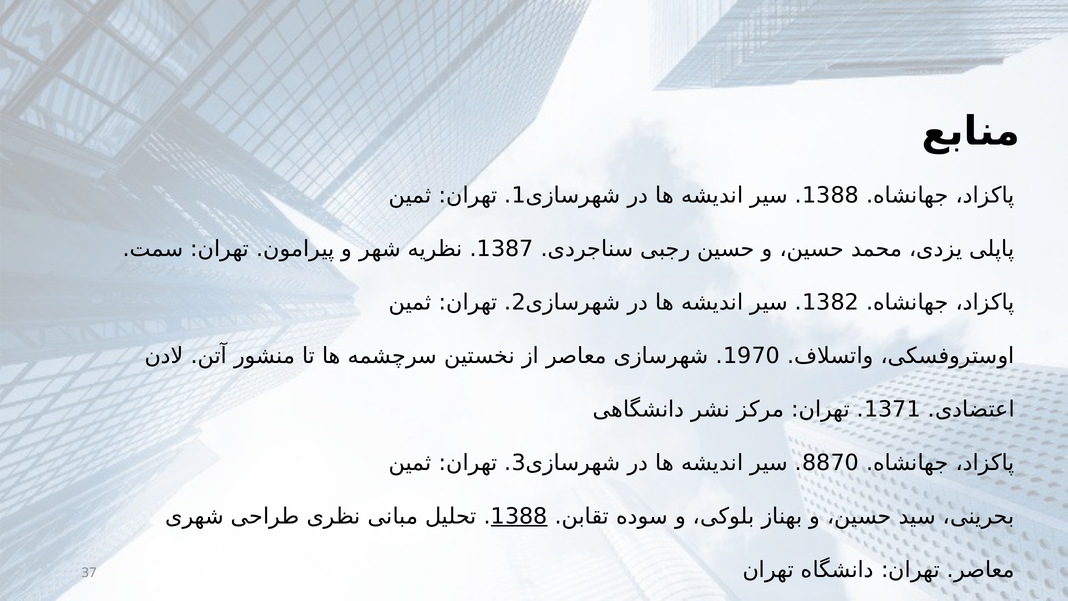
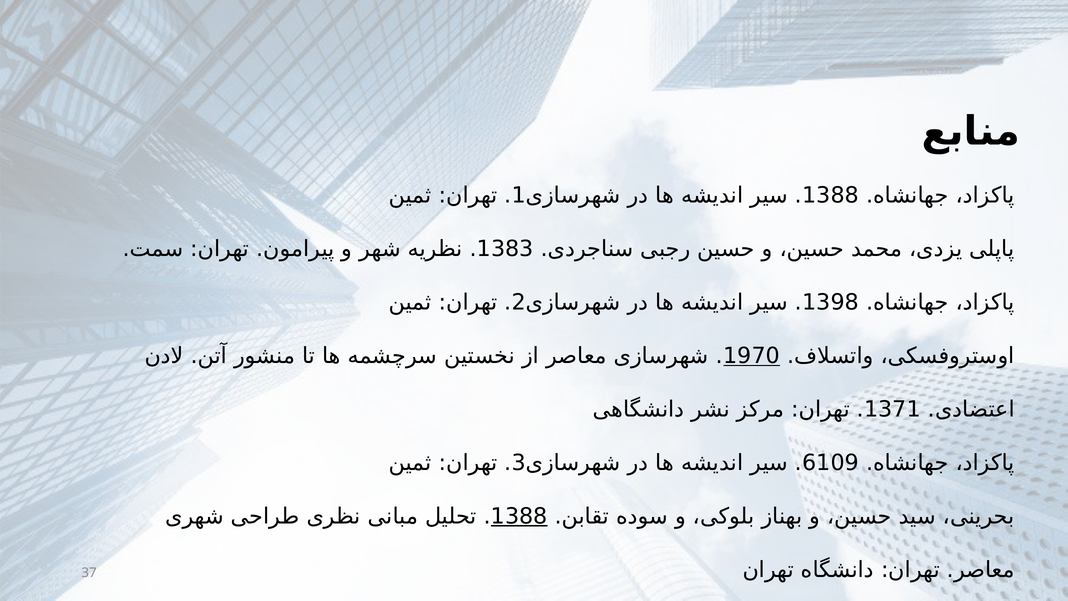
1387: 1387 -> 1383 (505, 249)
1382: 1382 -> 1398 (831, 302)
1970 underline: none -> present (752, 356)
8870: 8870 -> 6109 (831, 463)
